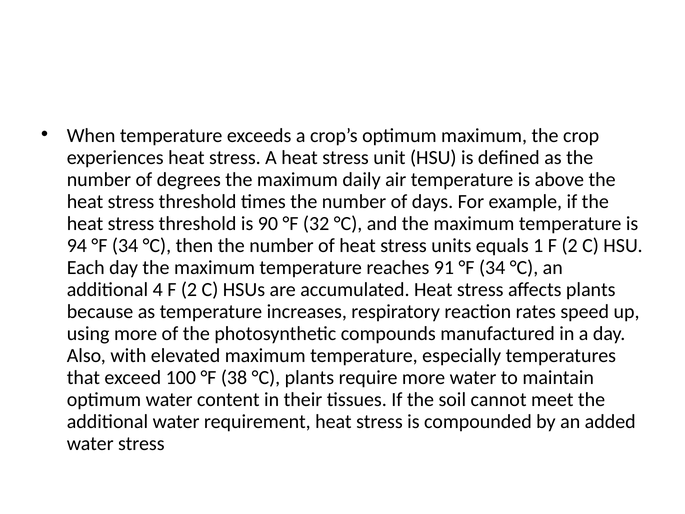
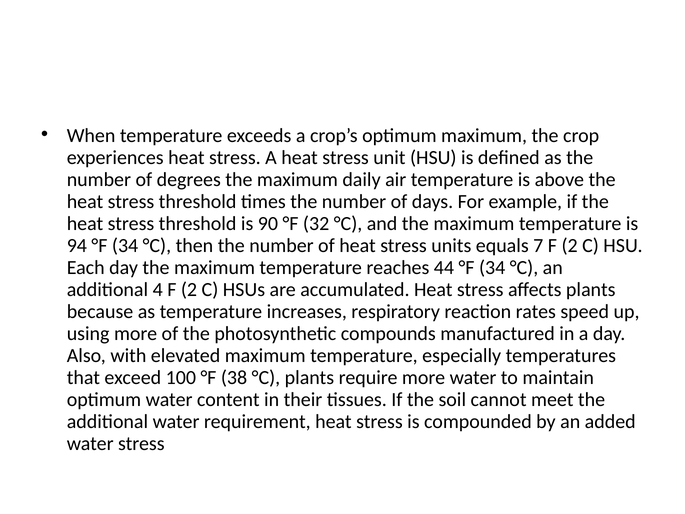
1: 1 -> 7 (538, 246)
91: 91 -> 44 (444, 268)
